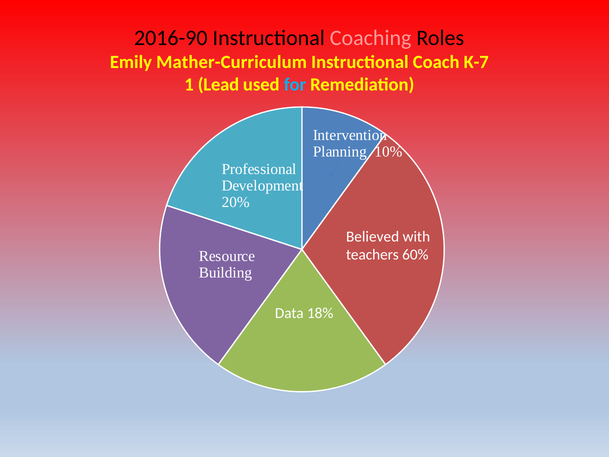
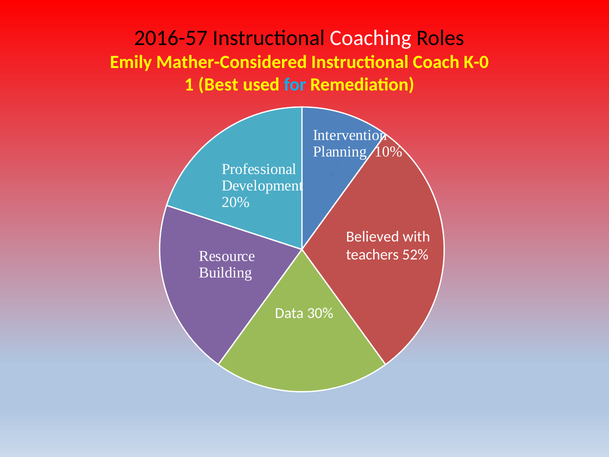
2016-90: 2016-90 -> 2016-57 (171, 38)
Coaching colour: pink -> white (371, 38)
Mather-Curriculum: Mather-Curriculum -> Mather-Considered (232, 62)
K-7: K-7 -> K-0 (476, 62)
Lead: Lead -> Best (218, 84)
60%: 60% -> 52% (415, 255)
18%: 18% -> 30% (320, 313)
